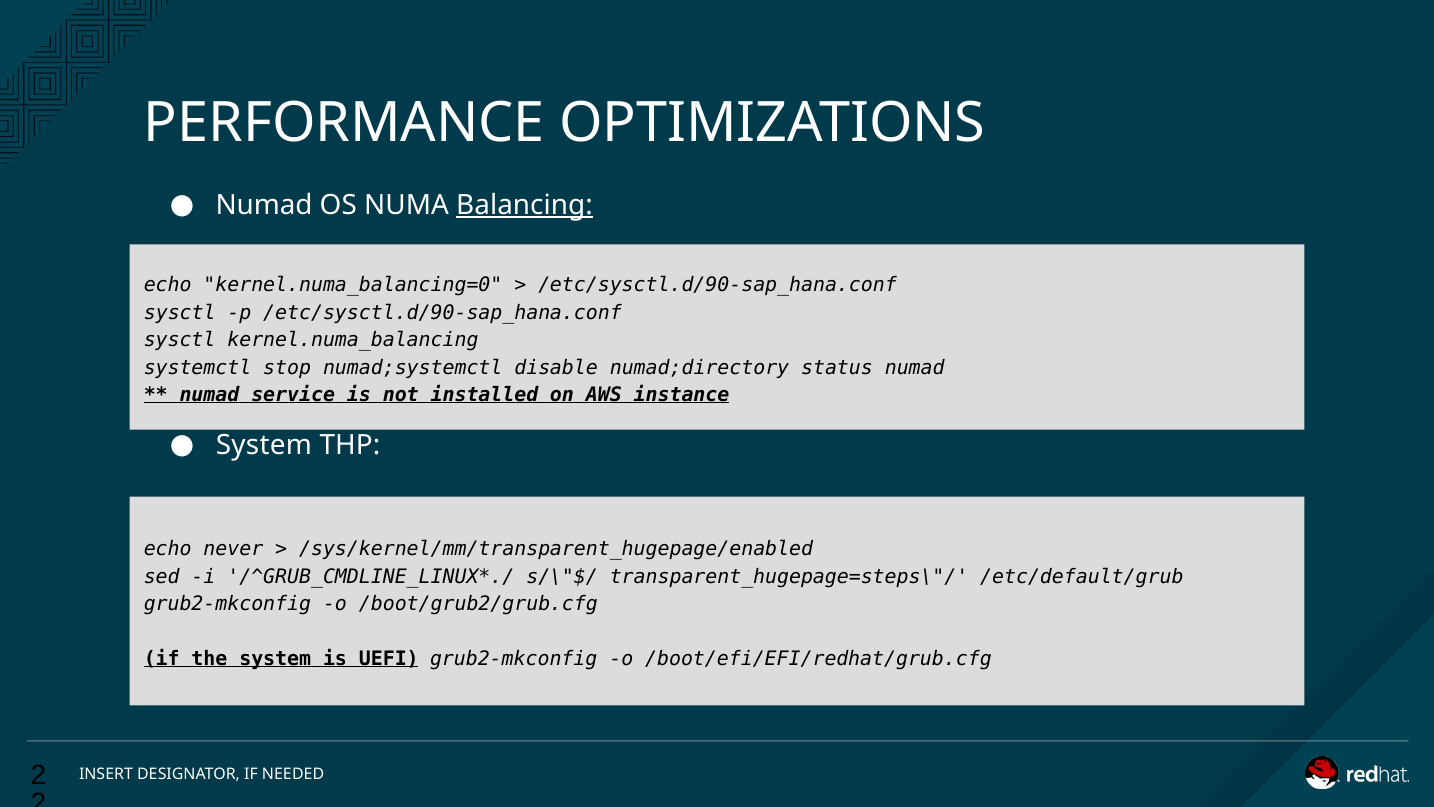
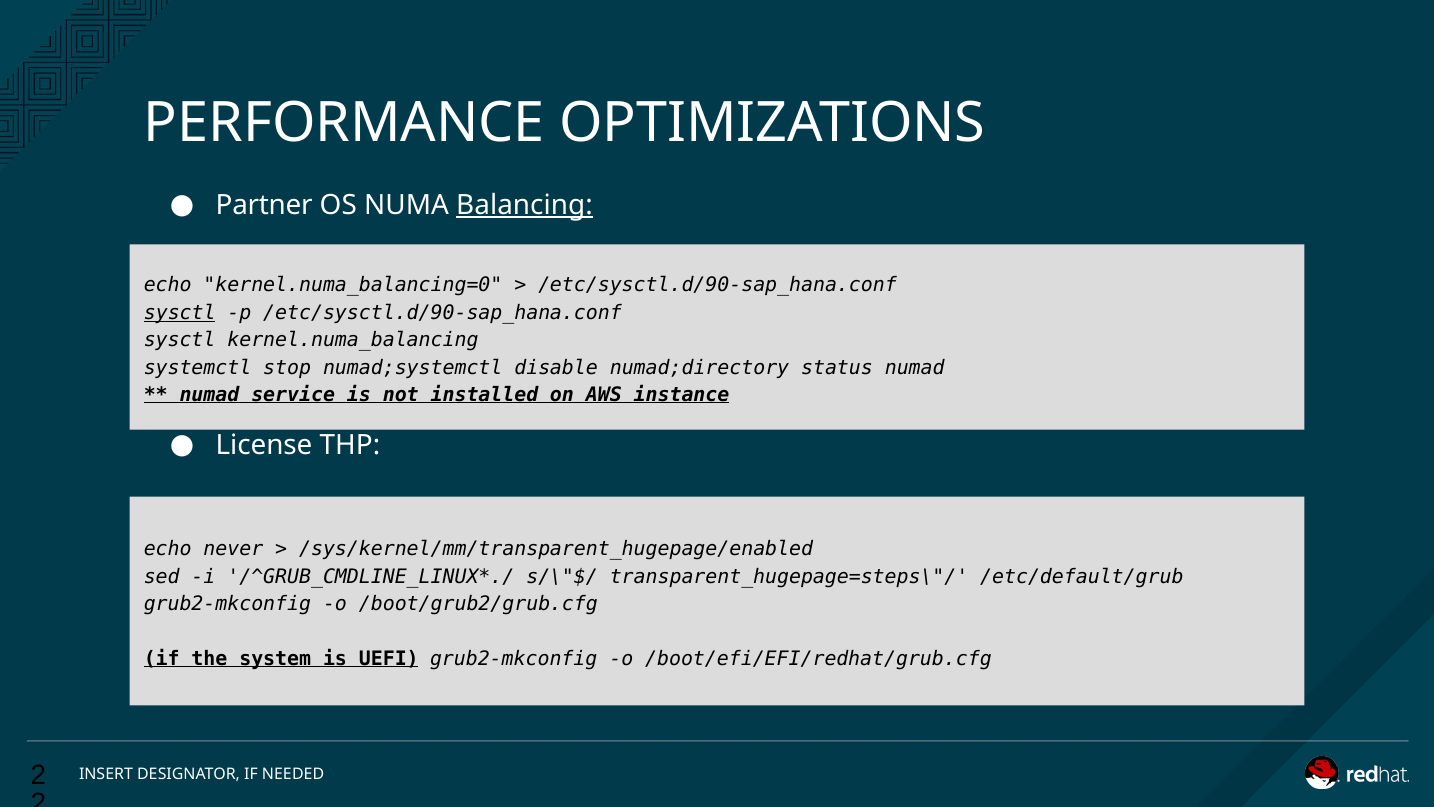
Numad: Numad -> Partner (264, 205)
sysctl underline: none -> present (180, 313)
System: System -> License (264, 445)
